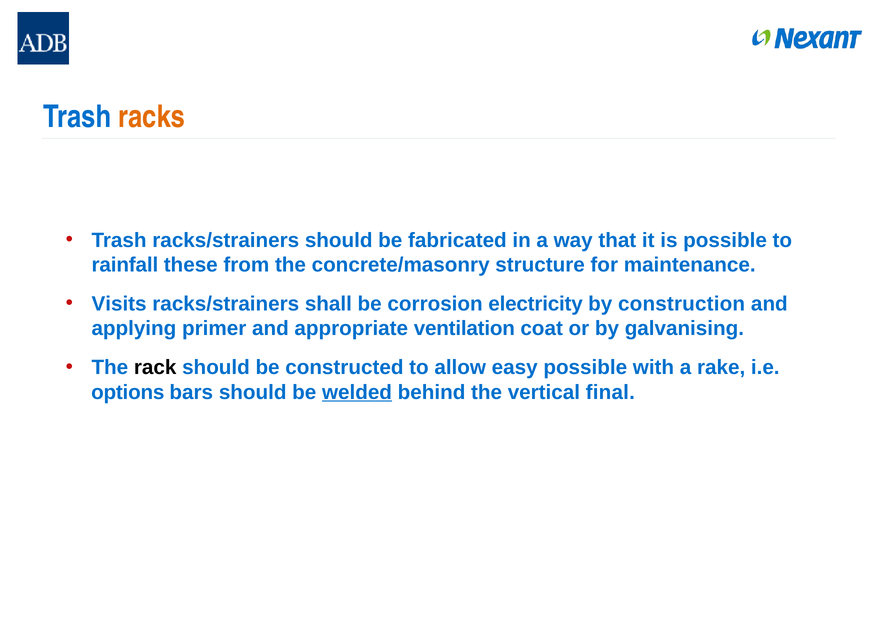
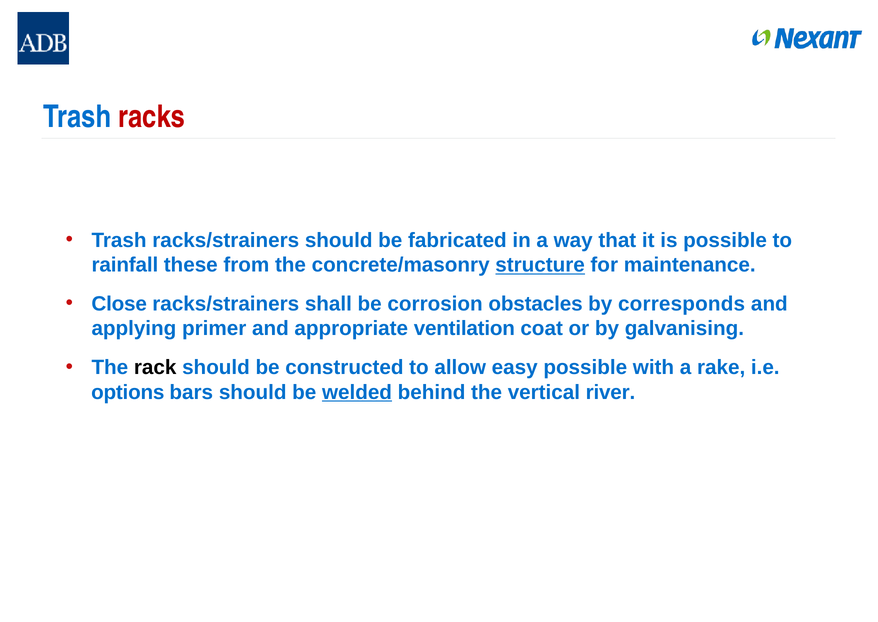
racks colour: orange -> red (152, 117)
structure underline: none -> present (540, 265)
Visits: Visits -> Close (119, 303)
electricity: electricity -> obstacles (536, 303)
construction: construction -> corresponds (682, 303)
final: final -> river (610, 392)
